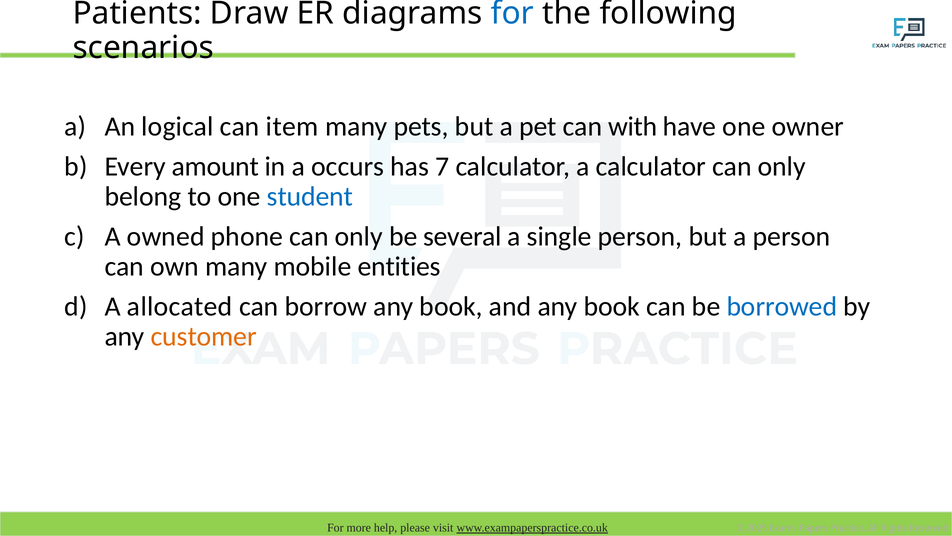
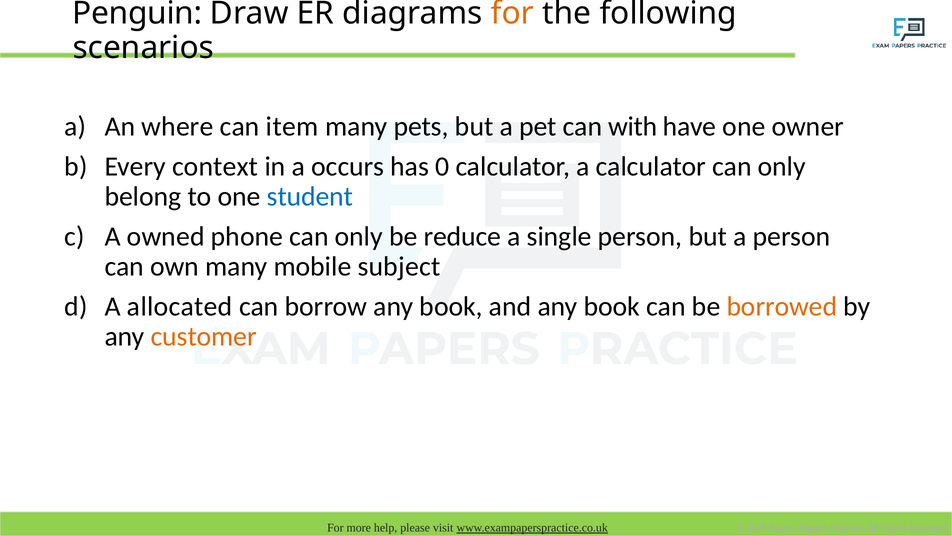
Patients: Patients -> Penguin (137, 13)
for colour: blue -> orange (512, 13)
logical: logical -> where (177, 127)
amount: amount -> context (215, 167)
7: 7 -> 0 (442, 167)
several: several -> reduce (462, 236)
entities: entities -> subject (399, 266)
borrowed colour: blue -> orange (782, 306)
